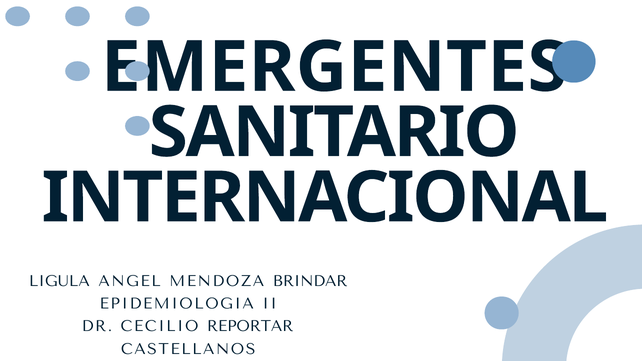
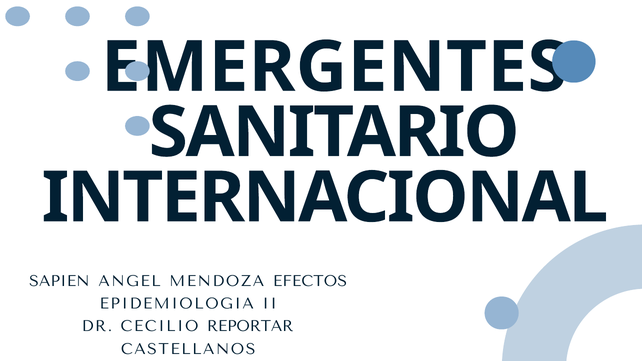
LIGULA: LIGULA -> SAPIEN (59, 281)
BRINDAR: BRINDAR -> EFECTOS (310, 281)
